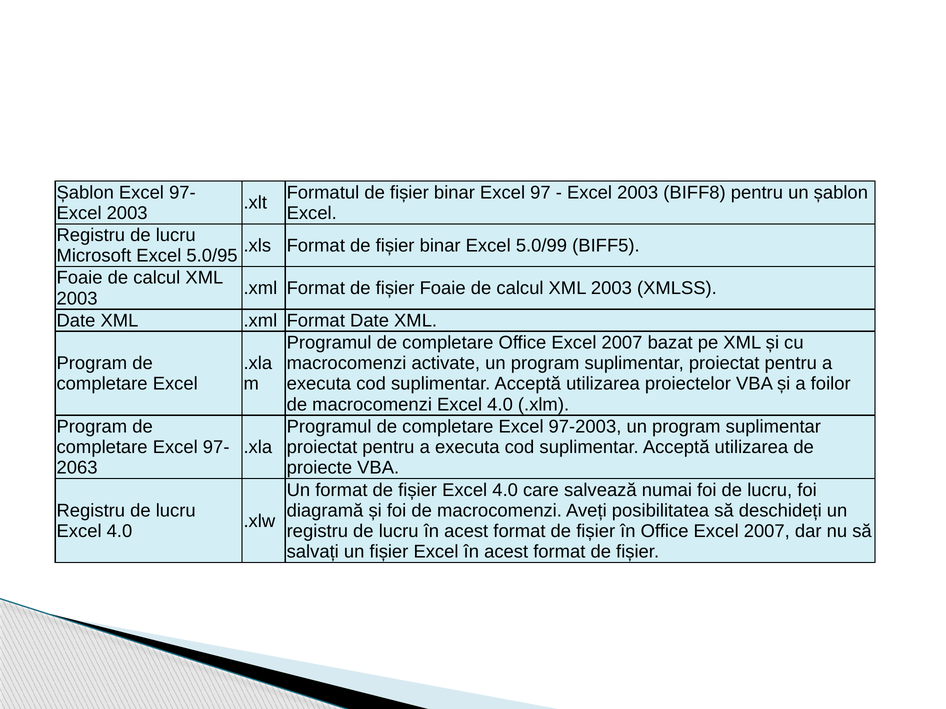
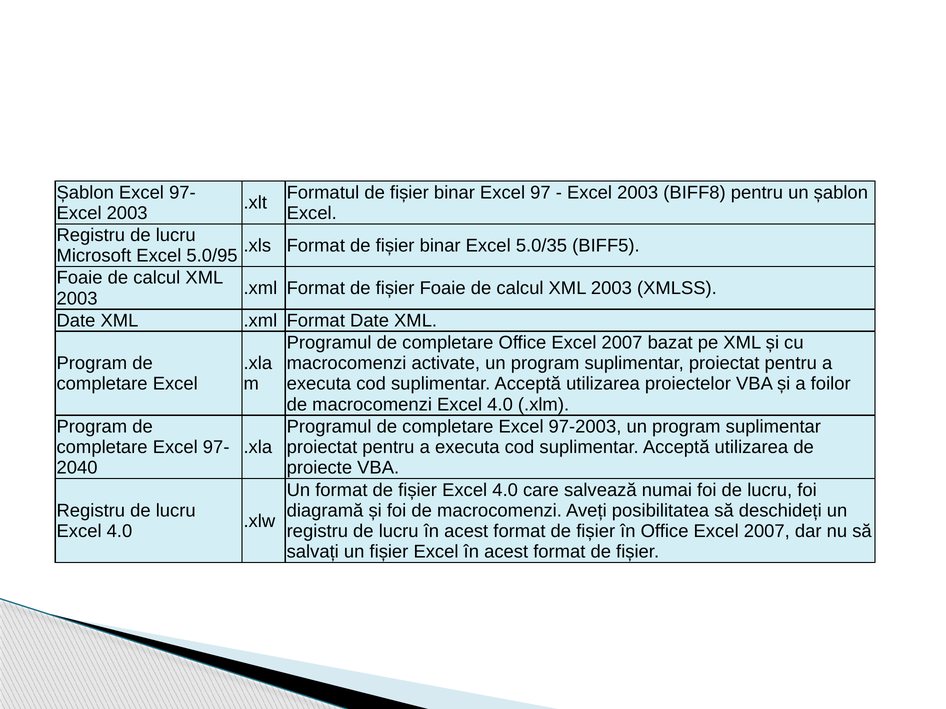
5.0/99: 5.0/99 -> 5.0/35 (541, 246)
2063: 2063 -> 2040 (77, 468)
